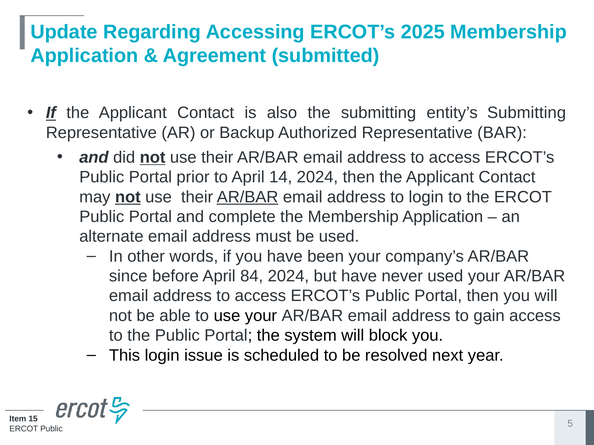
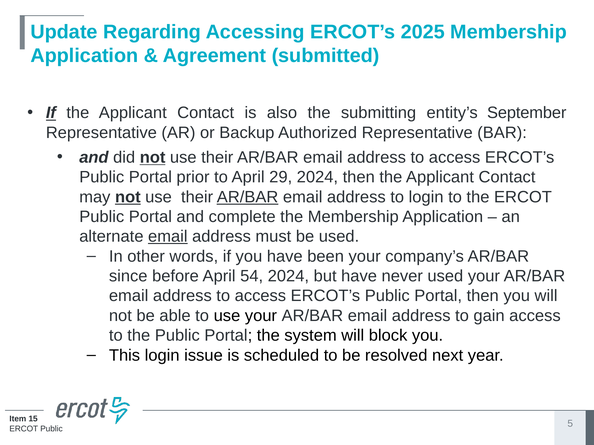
entity’s Submitting: Submitting -> September (527, 113)
14: 14 -> 29 (281, 177)
email underline: none -> present (168, 237)
84: 84 -> 54 (252, 276)
